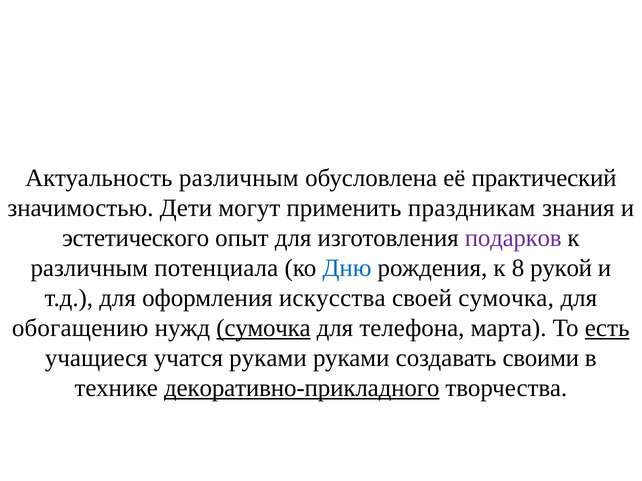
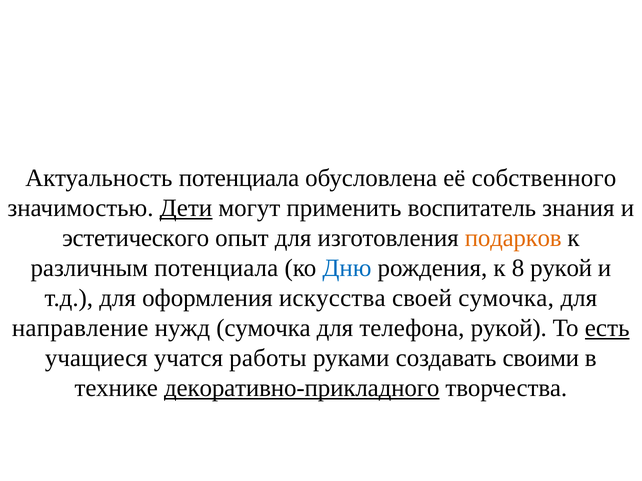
Актуальность различным: различным -> потенциала (239, 178)
практический: практический -> собственного (544, 178)
Дети underline: none -> present (186, 208)
праздникам: праздникам -> воспитатель (472, 208)
подарков colour: purple -> orange (513, 238)
обогащению: обогащению -> направление (80, 328)
сумочка underline: present -> none (263, 328)
телефона марта: марта -> рукой (509, 328)
учатся руками: руками -> работы (268, 358)
